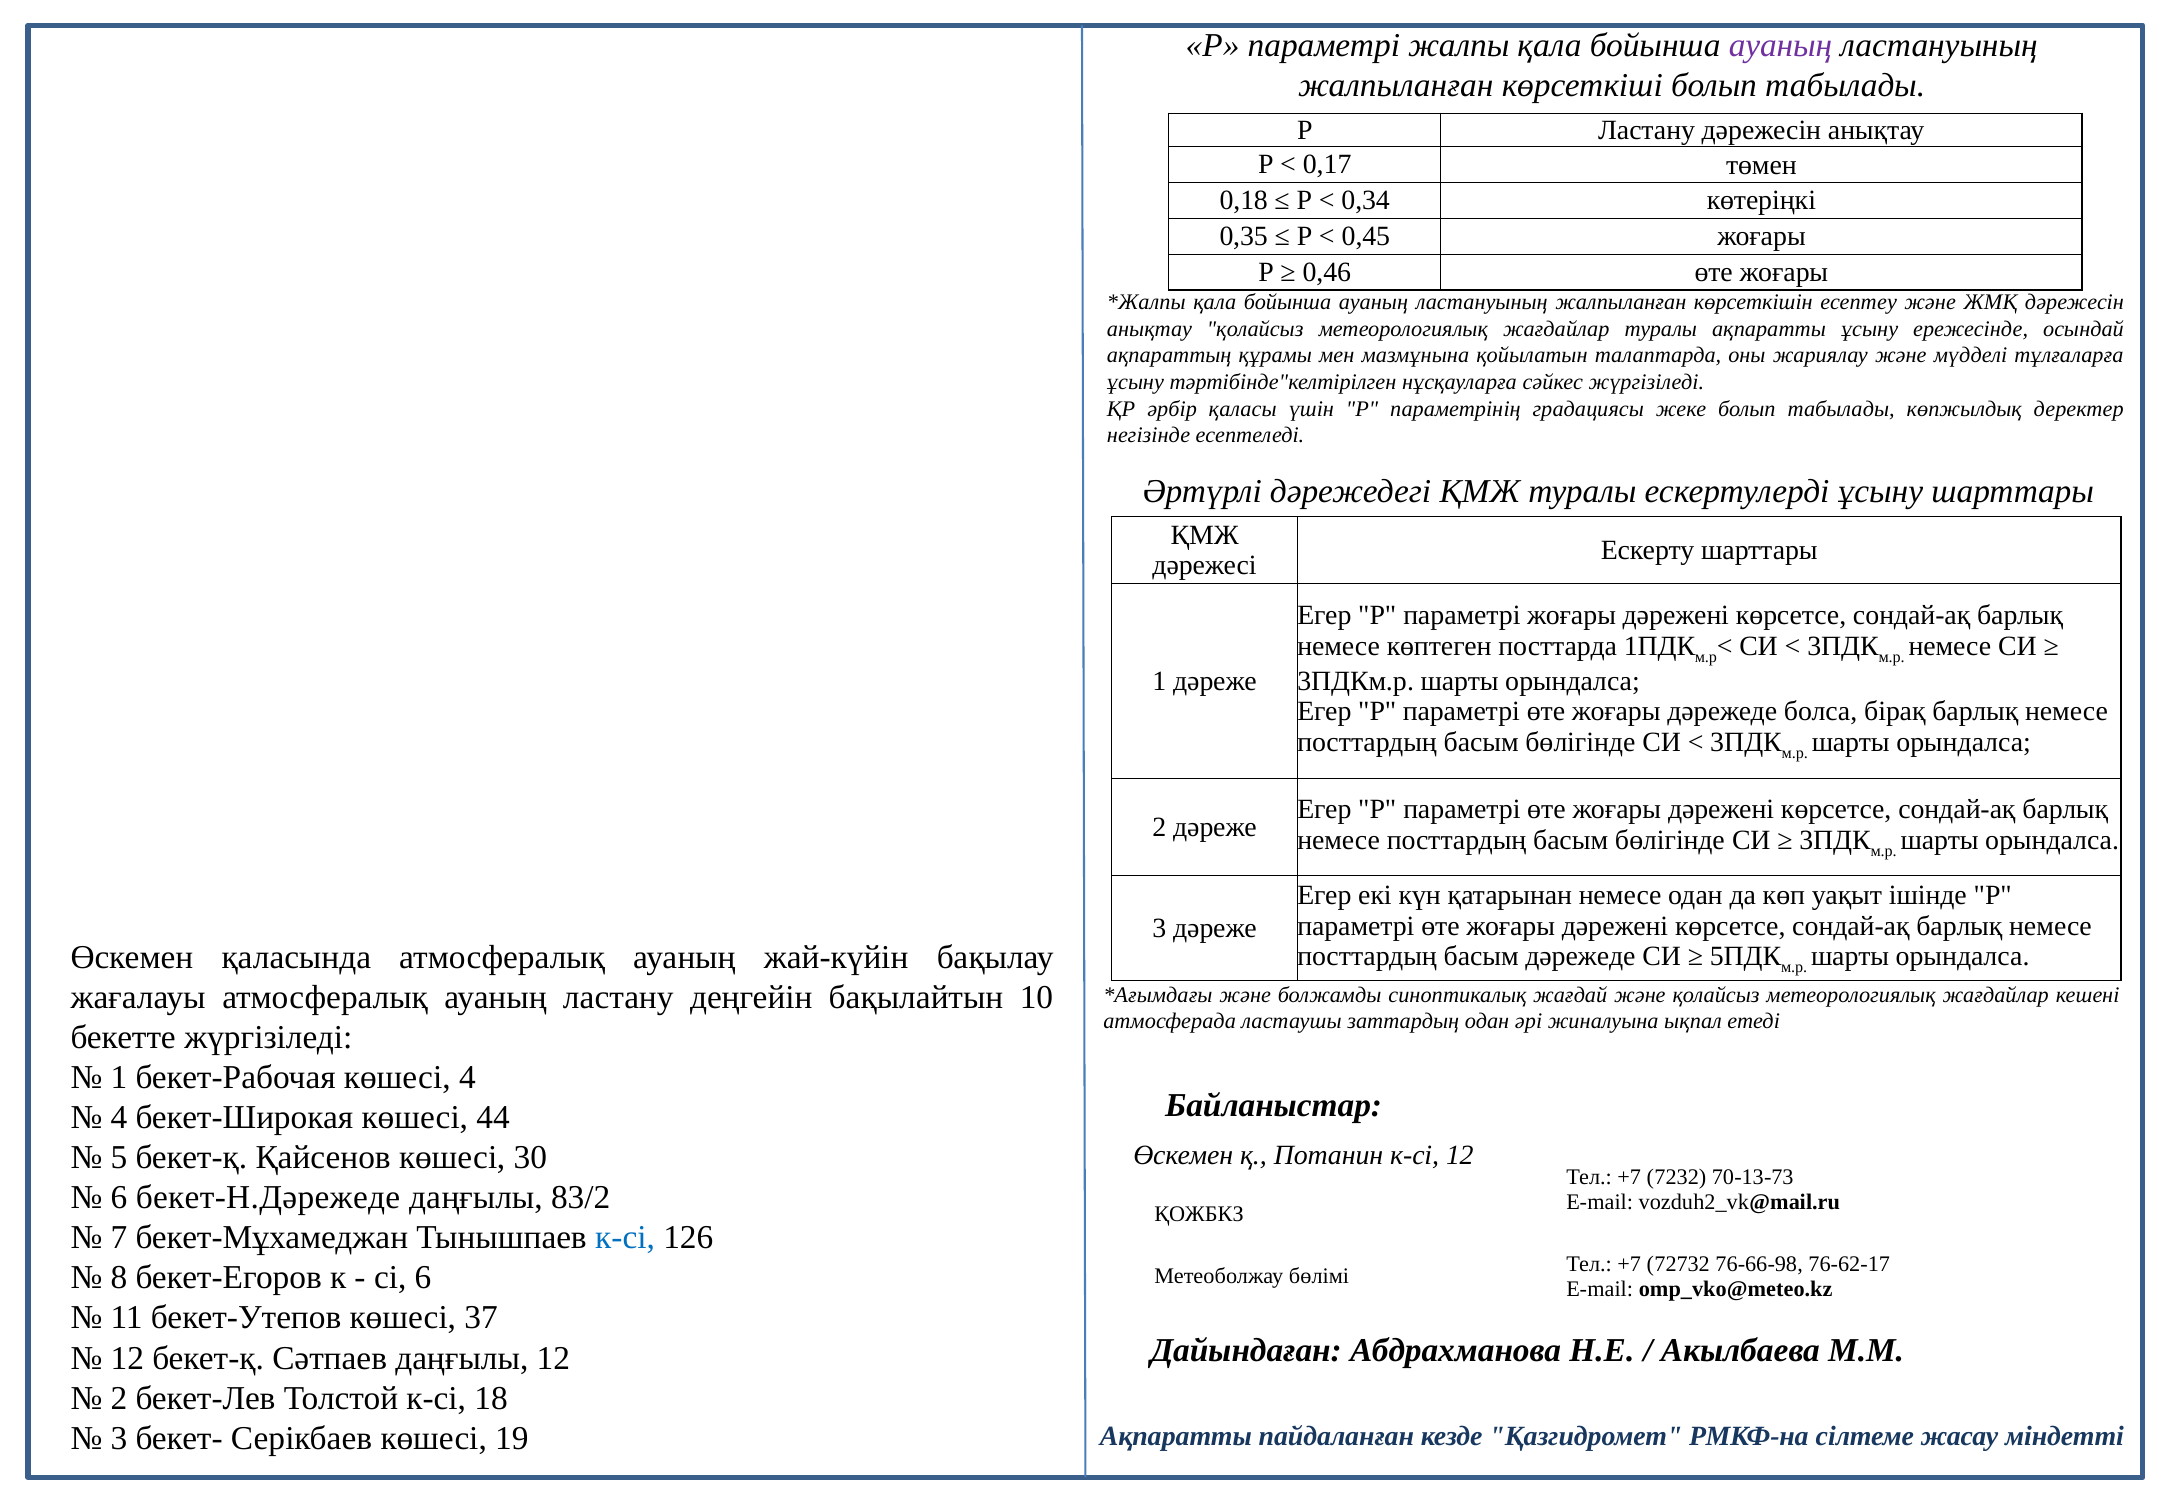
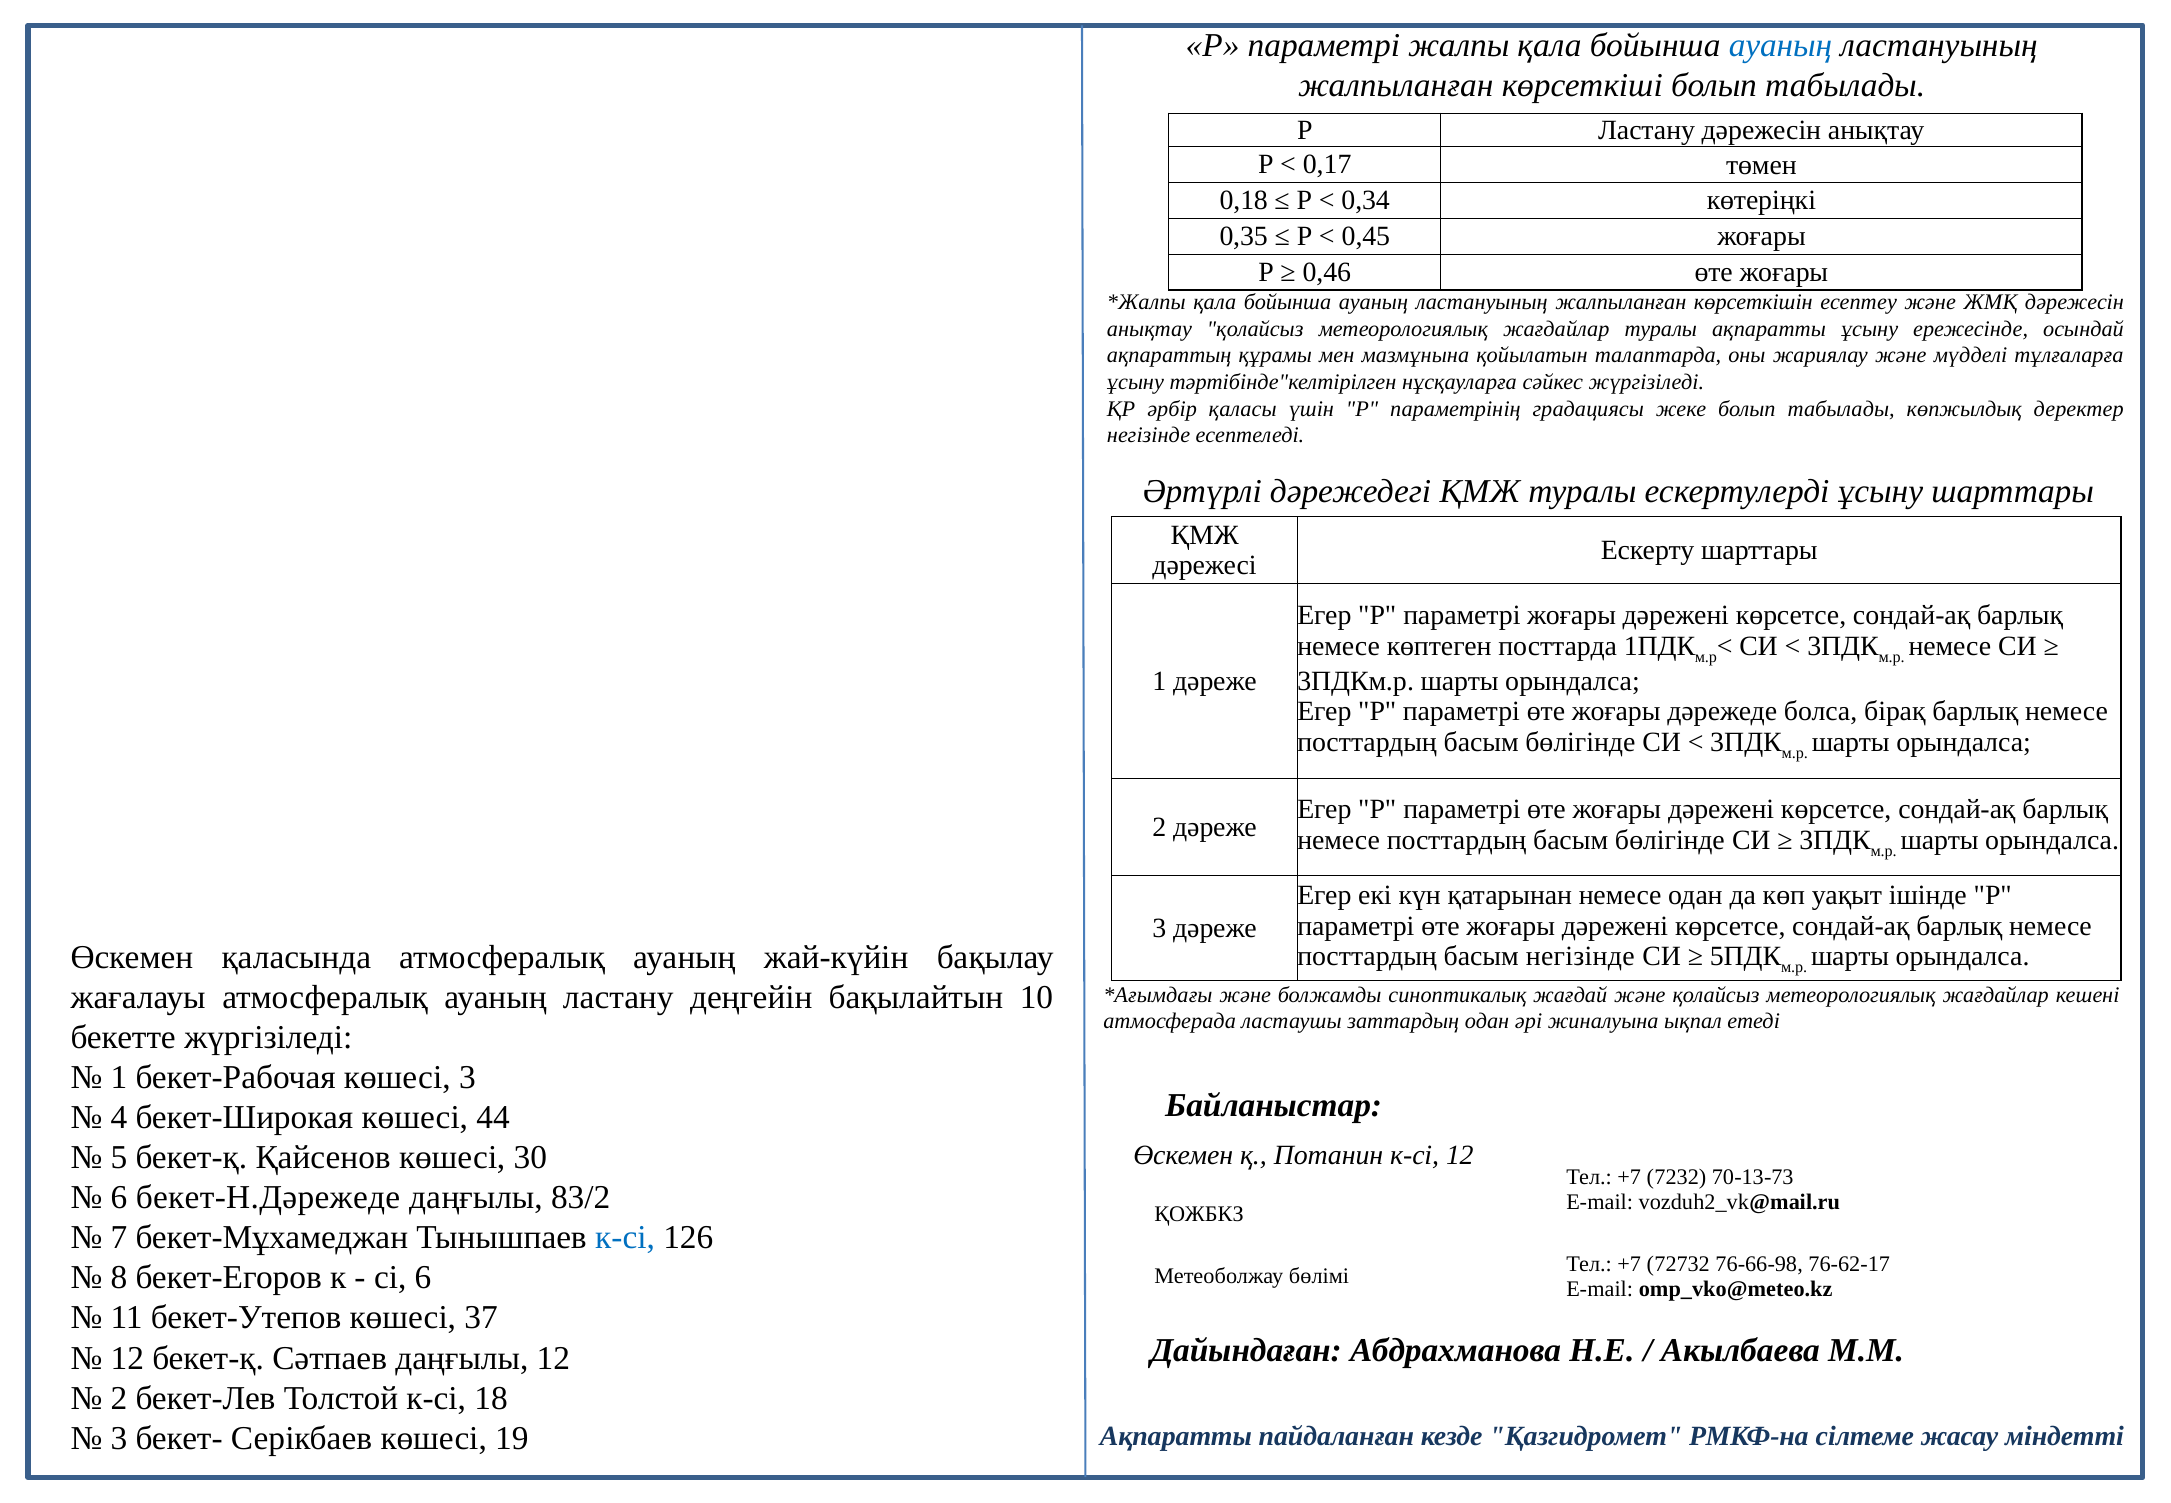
ауаның colour: purple -> blue (1781, 45)
басым дәрежеде: дәрежеде -> негізінде (1580, 957)
көшесі 4: 4 -> 3 (467, 1077)
